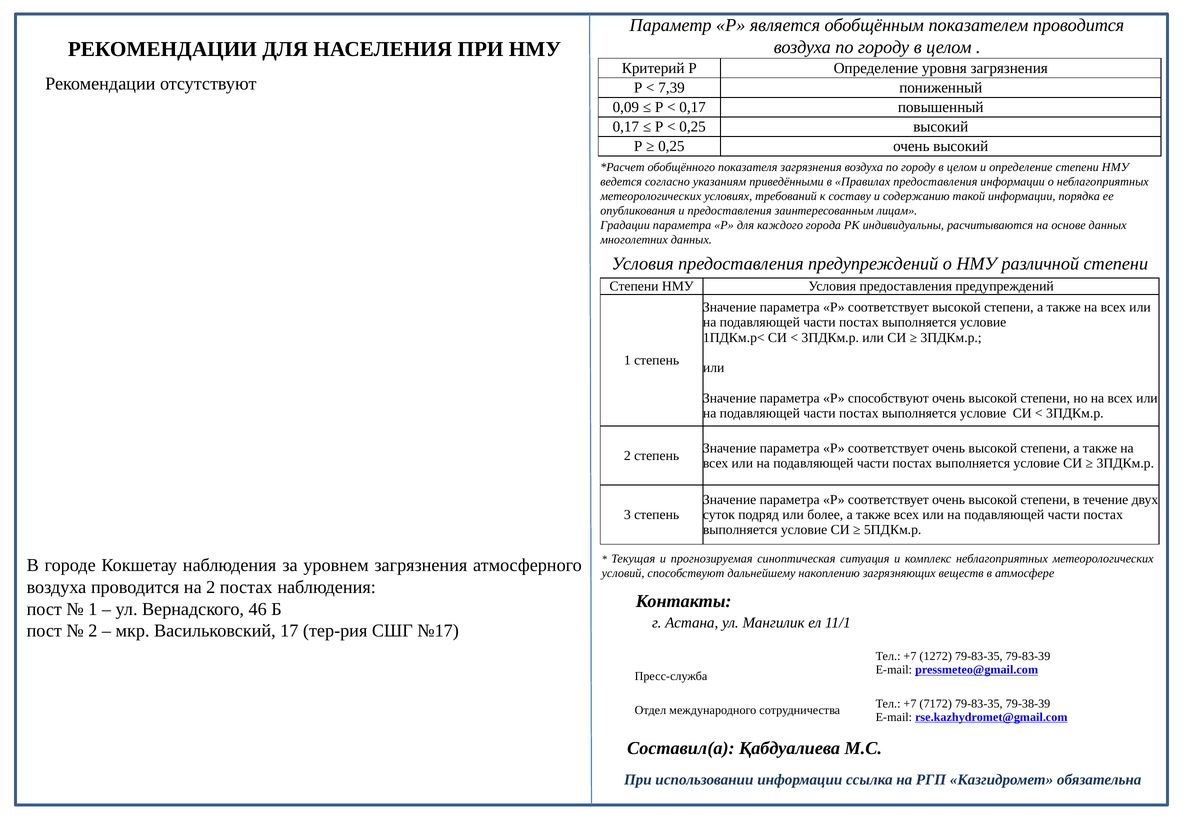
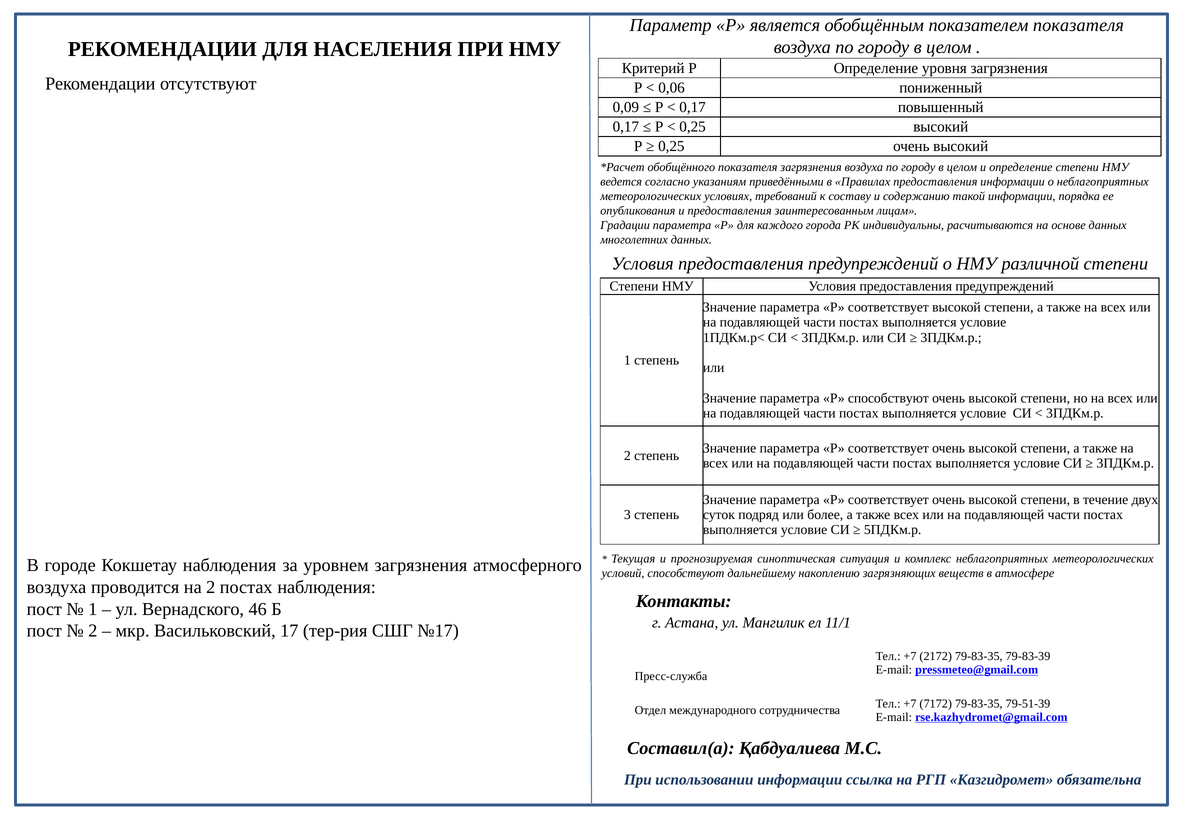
показателем проводится: проводится -> показателя (1078, 25)
7,39: 7,39 -> 0,06 (672, 88)
1272: 1272 -> 2172 (936, 656)
79-38-39: 79-38-39 -> 79-51-39 (1028, 704)
